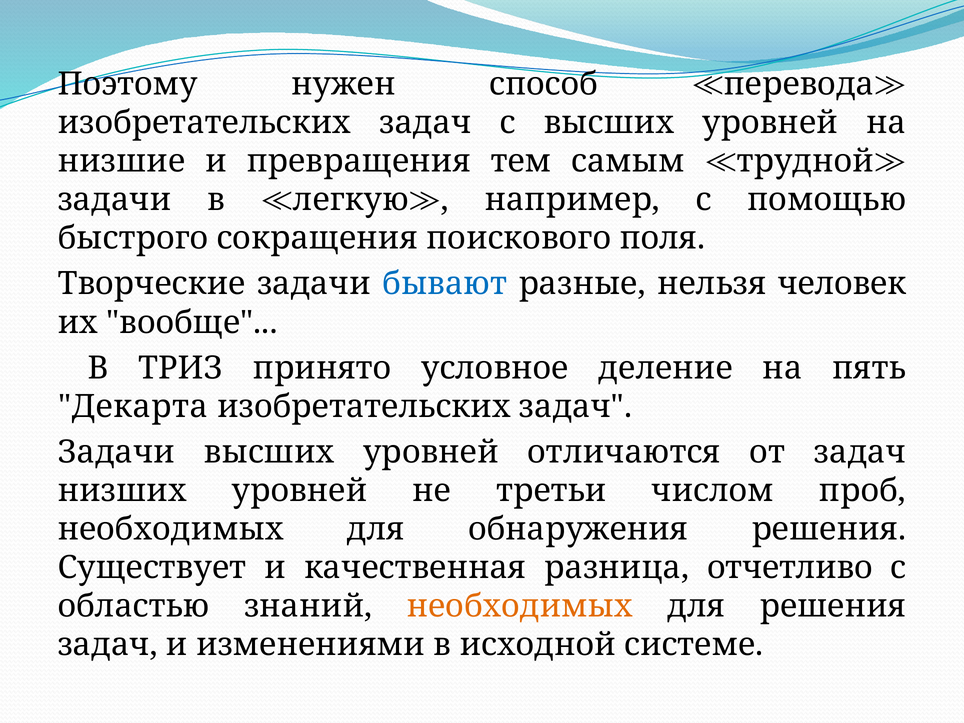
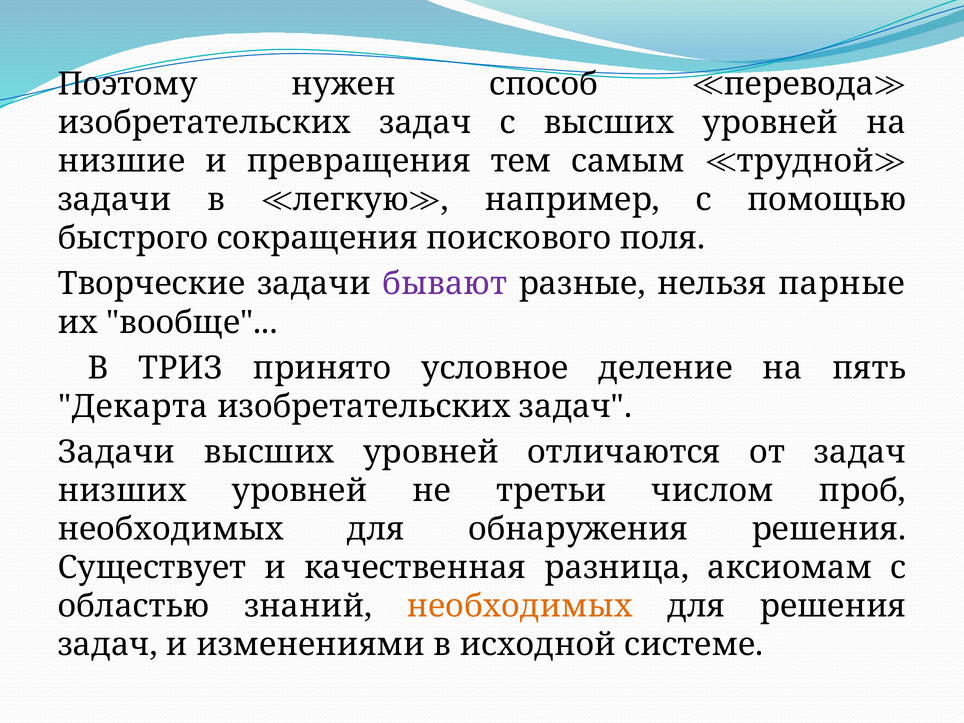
бывают colour: blue -> purple (445, 284)
человек: человек -> парные (842, 284)
отчетливо: отчетливо -> аксиомам (790, 568)
